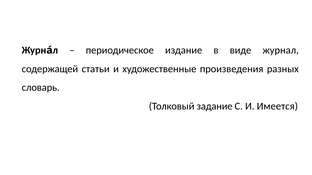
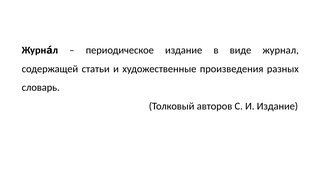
задание: задание -> авторов (215, 107)
И Имеется: Имеется -> Издание (277, 107)
